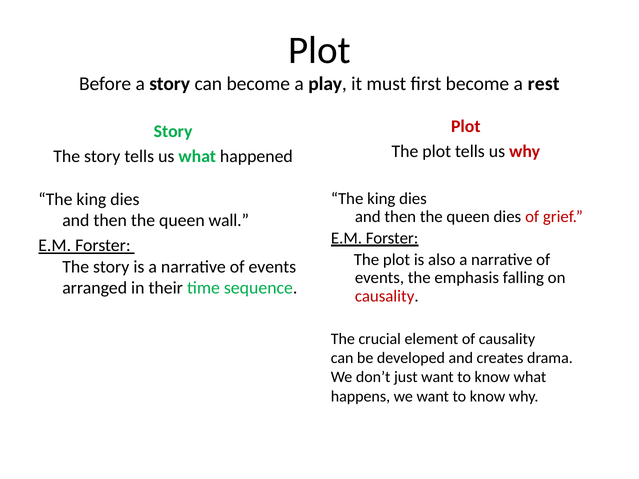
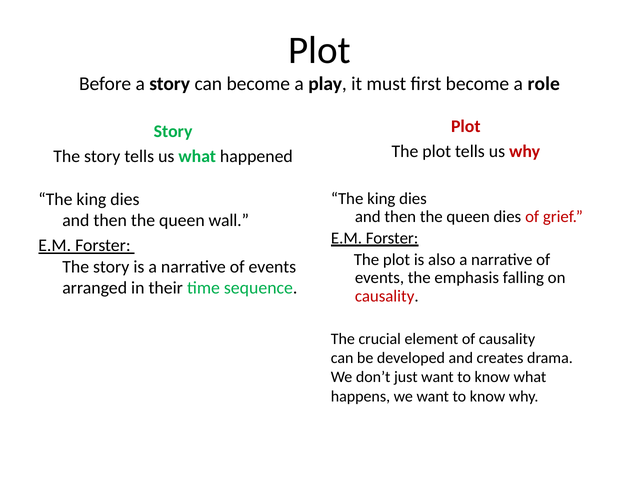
rest: rest -> role (544, 84)
